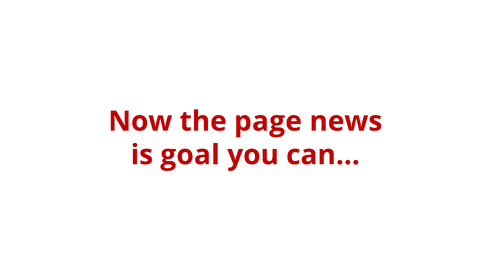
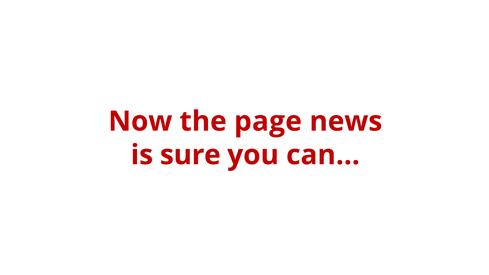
goal: goal -> sure (190, 155)
